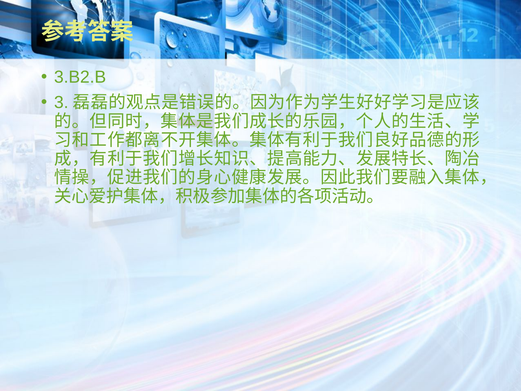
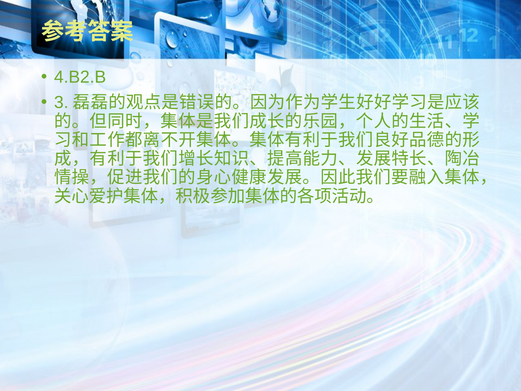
3.B2.B: 3.B2.B -> 4.B2.B (80, 77)
